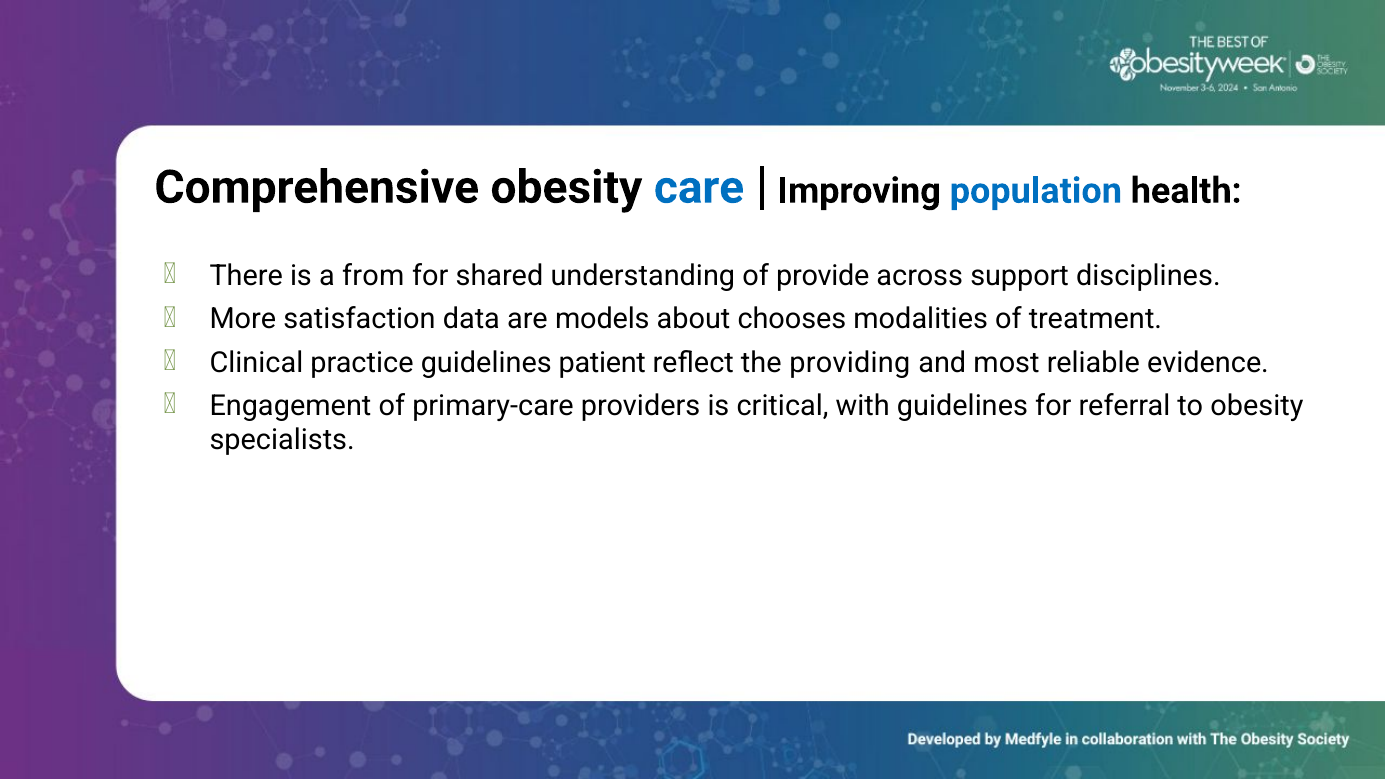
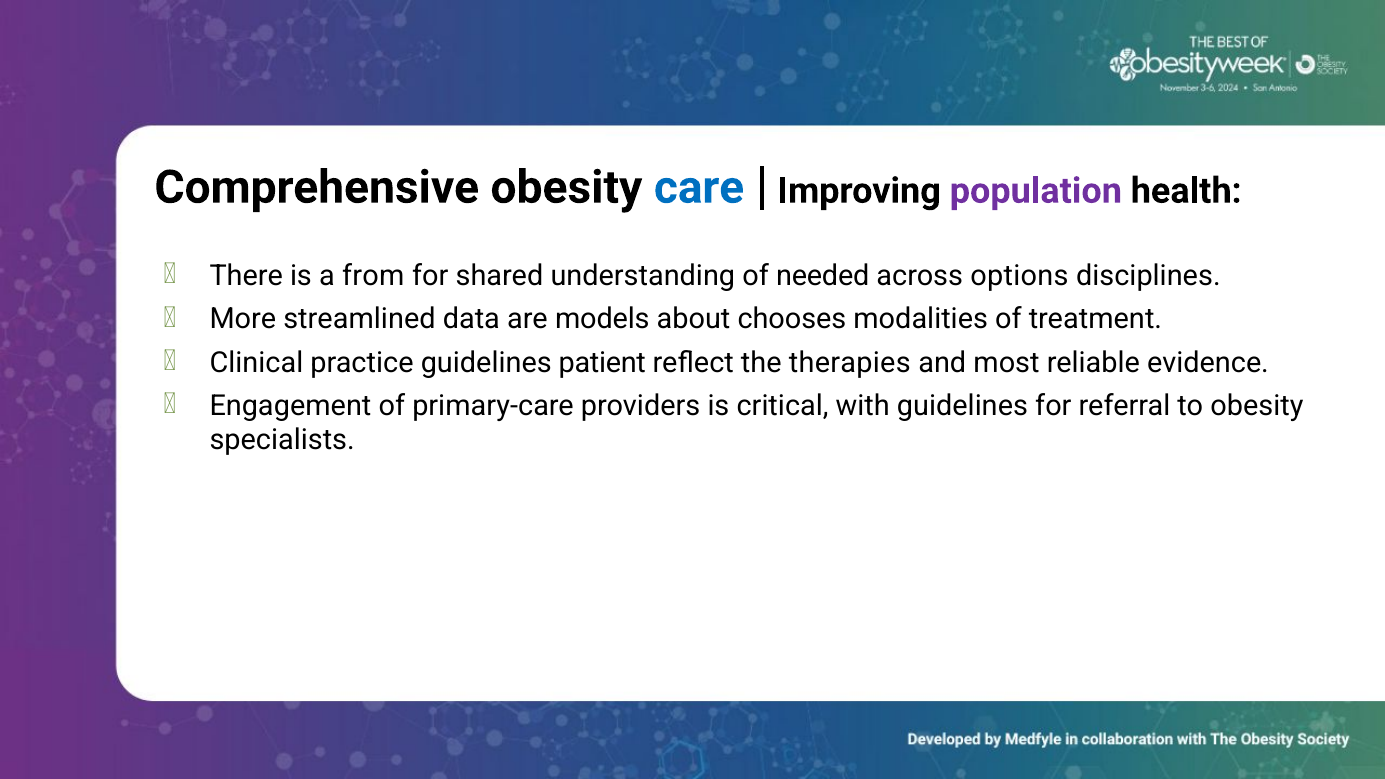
population colour: blue -> purple (1036, 191)
provide: provide -> needed (823, 276)
support: support -> options (1019, 276)
satisfaction: satisfaction -> streamlined (359, 319)
providing: providing -> therapies (850, 363)
